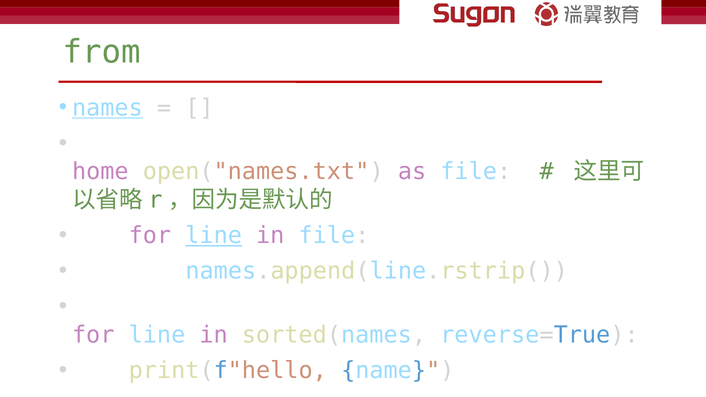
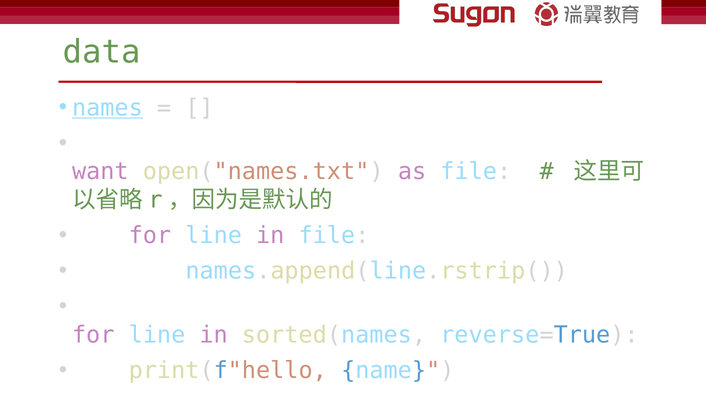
from: from -> data (102, 52)
home: home -> want (100, 172)
line underline: present -> none (214, 236)
